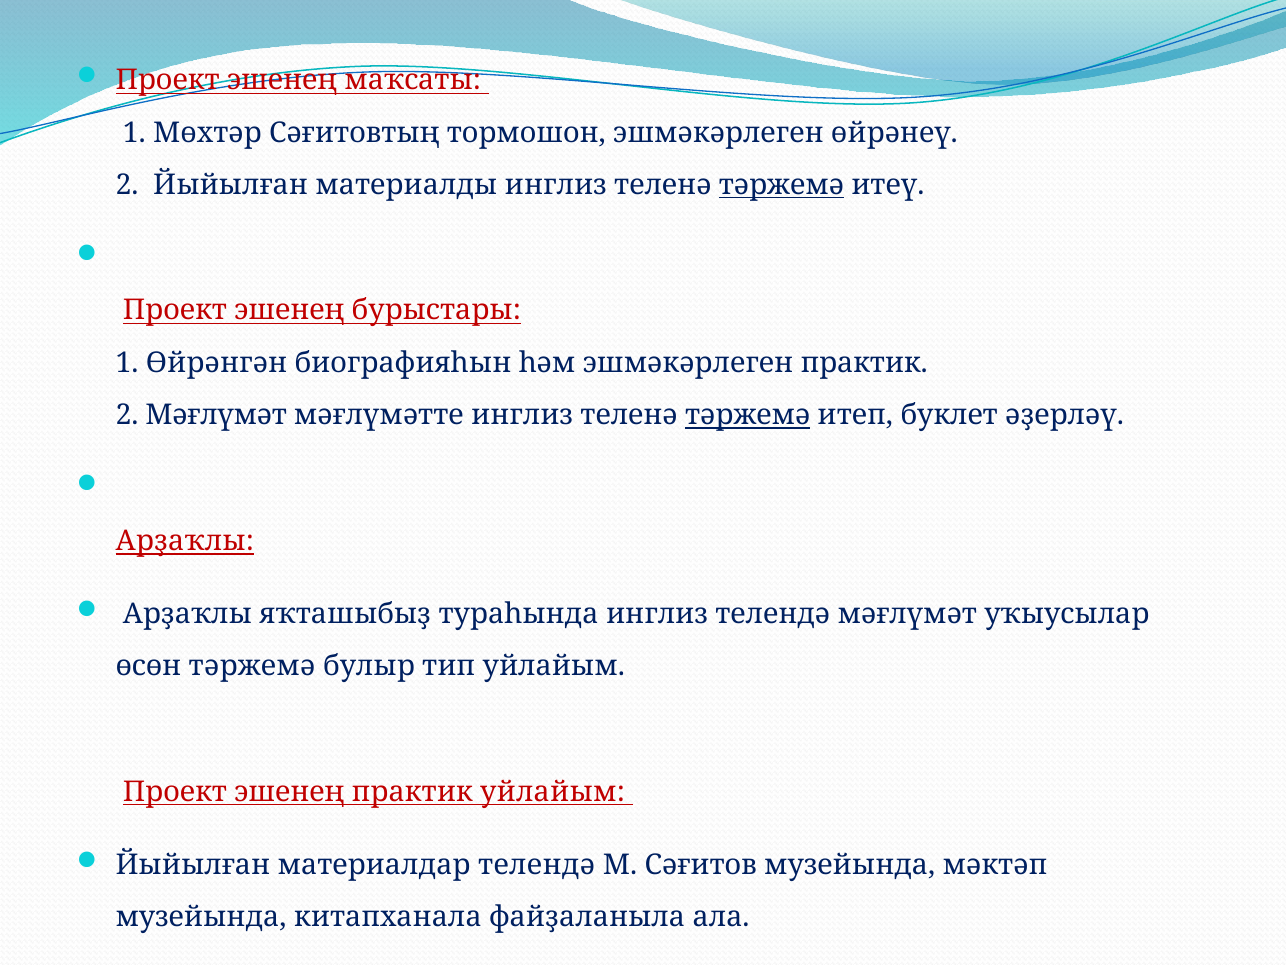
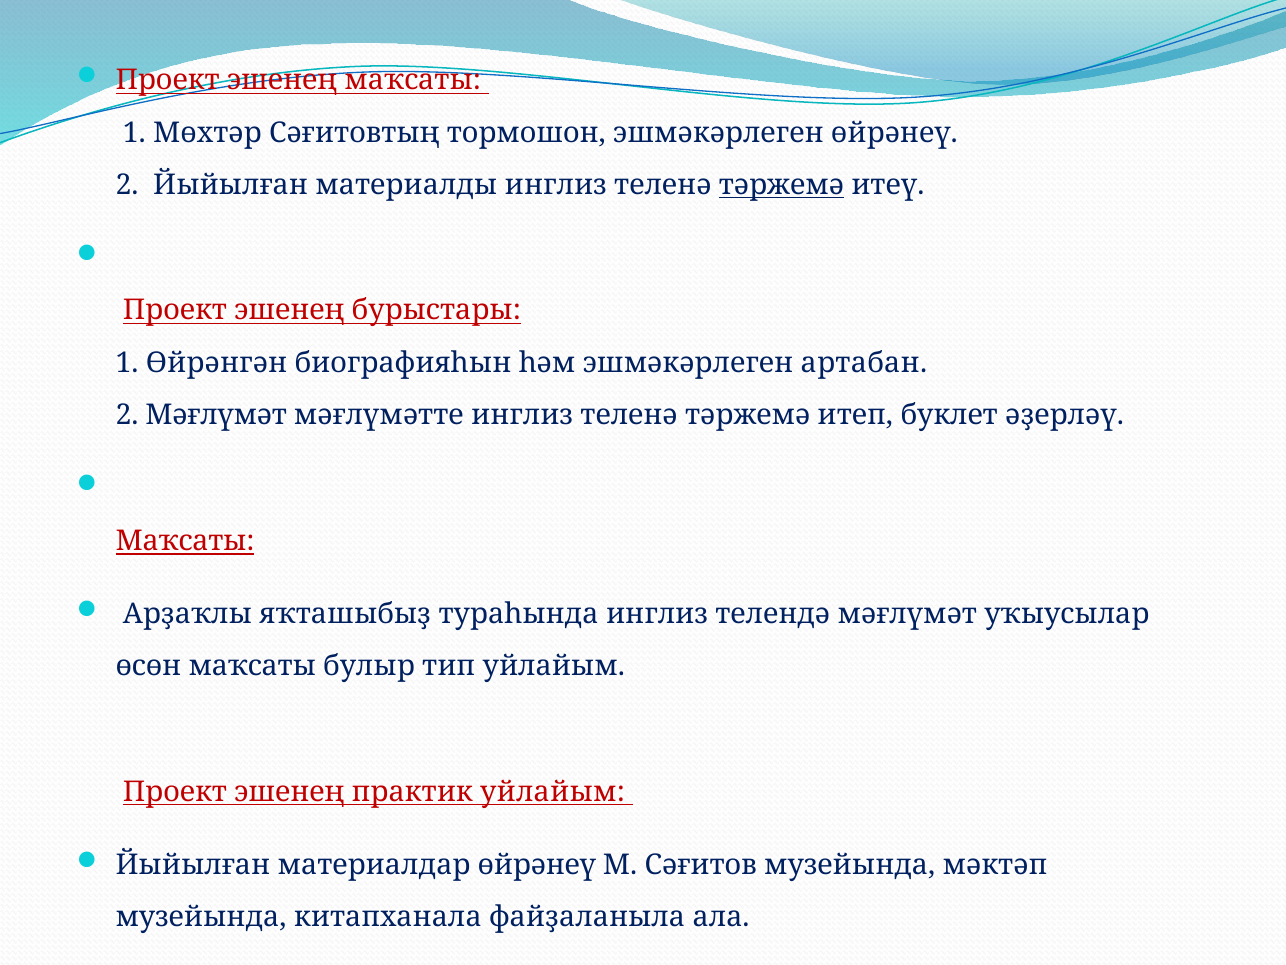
эшмәкәрлеген практик: практик -> артабан (864, 363)
тәржемә underline: present -> none (748, 415)
Арҙаҡлы: Арҙаҡлы -> Маҡсаты (185, 541)
өсөн тәржемә: тәржемә -> маҡсаты (252, 666)
материалдар телендә: телендә -> өйрәнеү (537, 864)
